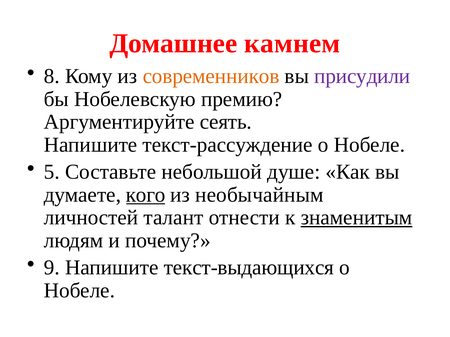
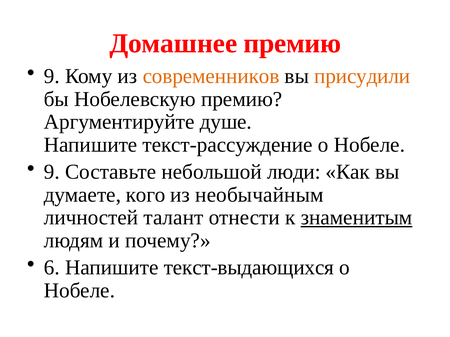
Домашнее камнем: камнем -> премию (292, 44)
8: 8 -> 9 (52, 76)
присудили colour: purple -> orange (362, 76)
сеять: сеять -> душе (226, 122)
5: 5 -> 9 (52, 172)
душе: душе -> люди (294, 172)
кого underline: present -> none (146, 195)
9: 9 -> 6 (52, 268)
